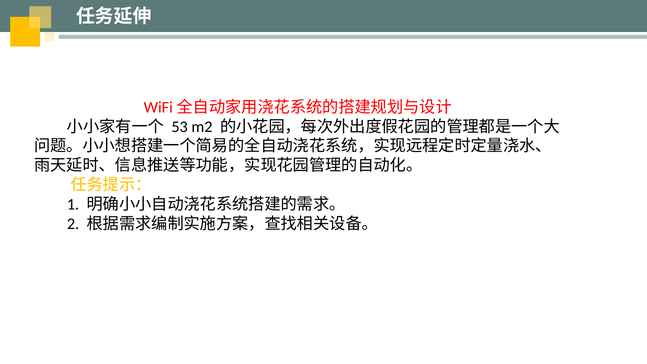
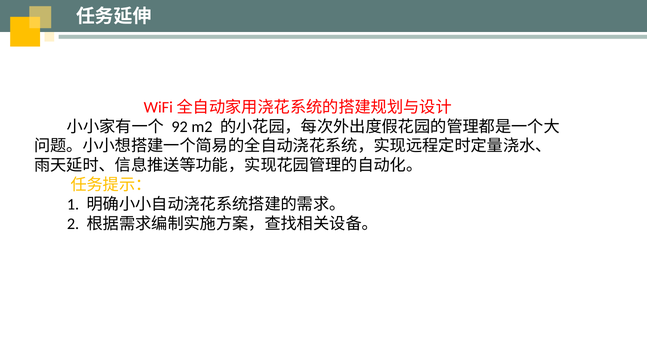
53: 53 -> 92 (180, 127)
